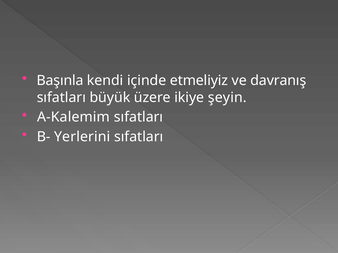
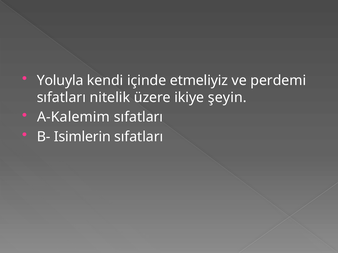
Başınla: Başınla -> Yoluyla (60, 81)
davranış: davranış -> perdemi (278, 81)
büyük: büyük -> nitelik (110, 98)
Yerlerini: Yerlerini -> Isimlerin (82, 137)
